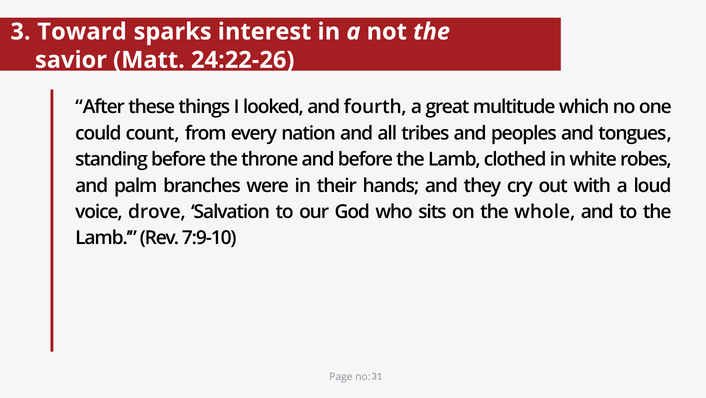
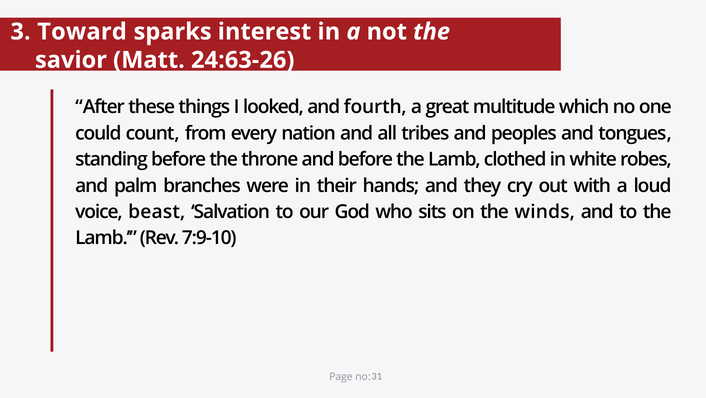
24:22-26: 24:22-26 -> 24:63-26 (243, 60)
drove: drove -> beast (157, 212)
whole: whole -> winds (545, 212)
